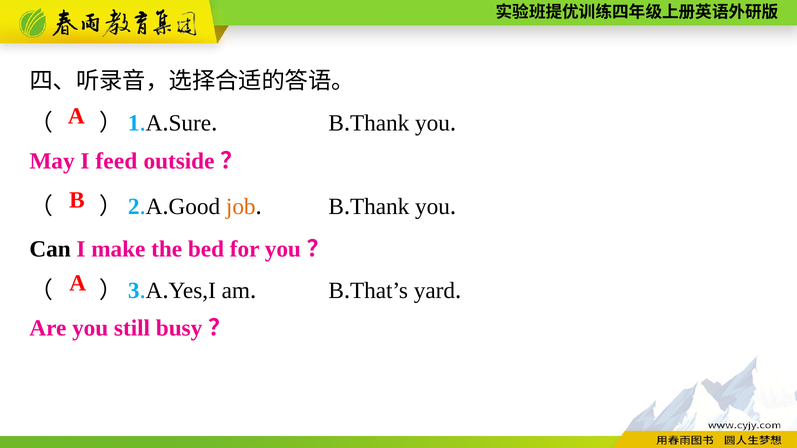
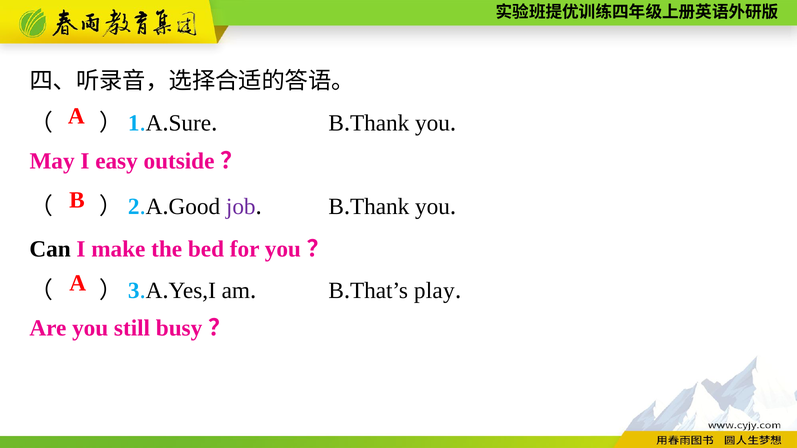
feed: feed -> easy (117, 161)
job colour: orange -> purple (241, 207)
yard: yard -> play (434, 291)
